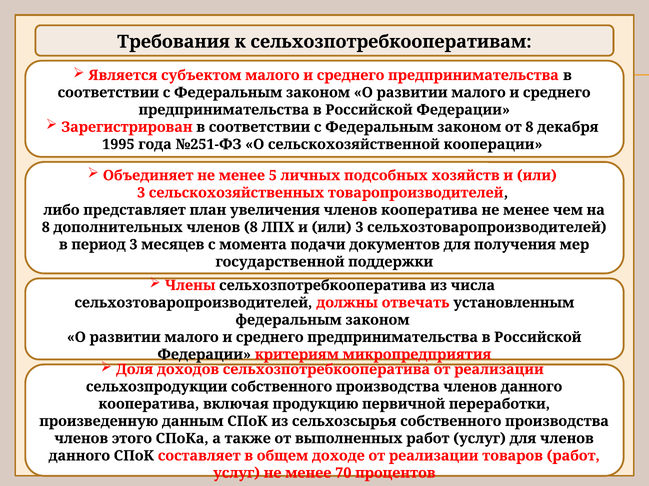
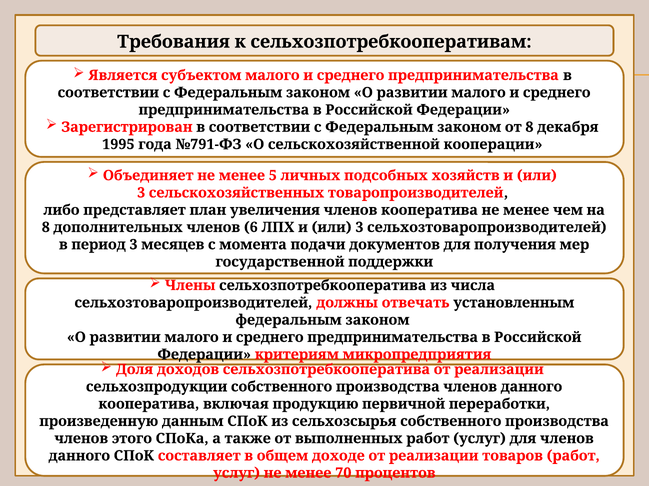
№251-ФЗ: №251-ФЗ -> №791-ФЗ (208, 145)
членов 8: 8 -> 6 (251, 228)
